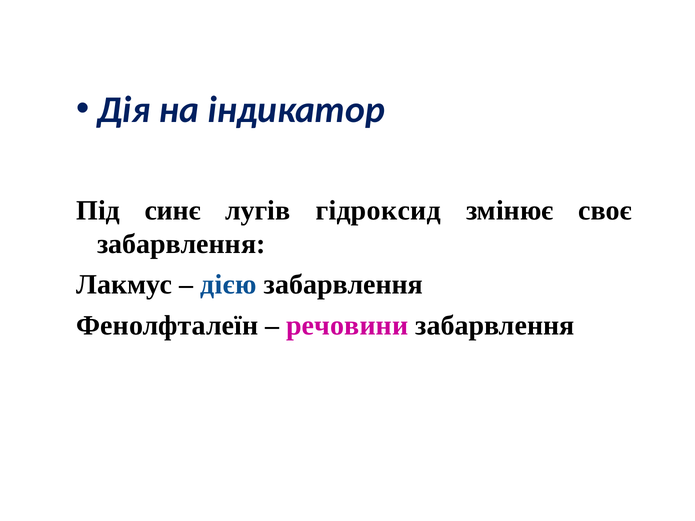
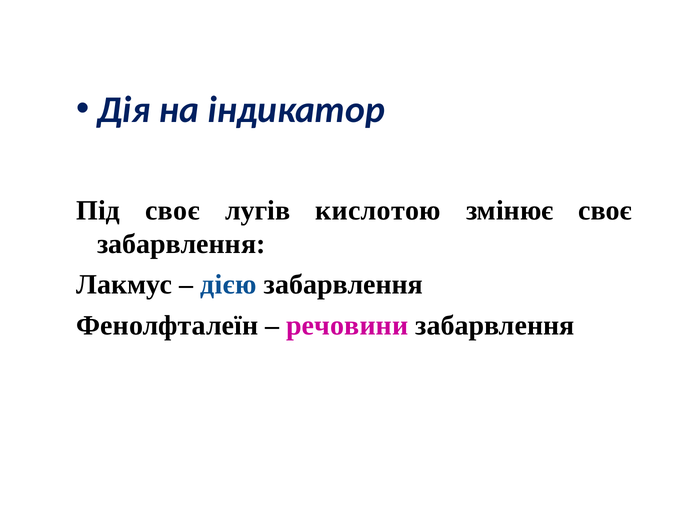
Під синє: синє -> своє (172, 210)
гідроксид: гідроксид -> кислотою (378, 210)
